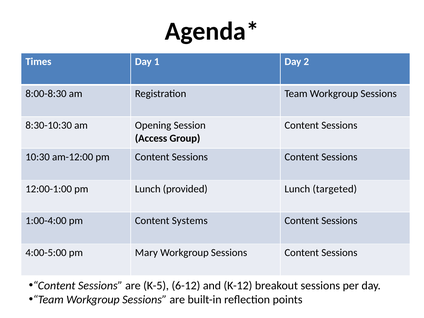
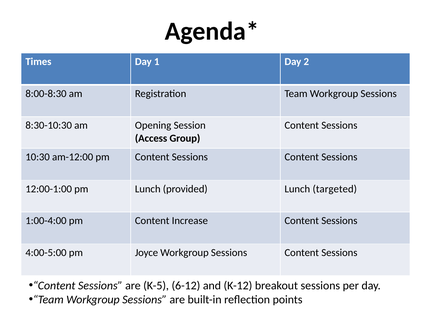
Systems: Systems -> Increase (190, 221)
Mary: Mary -> Joyce (147, 253)
